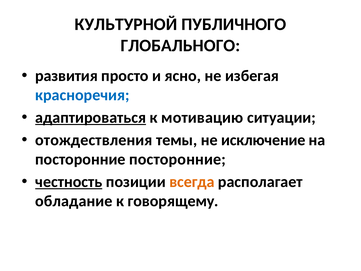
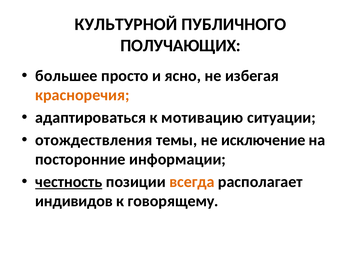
ГЛОБАЛЬНОГО: ГЛОБАЛЬНОГО -> ПОЛУЧАЮЩИХ (181, 45)
развития: развития -> большее (66, 76)
красноречия colour: blue -> orange (82, 95)
адаптироваться underline: present -> none (91, 117)
посторонние посторонние: посторонние -> информации (178, 159)
обладание: обладание -> индивидов (74, 201)
